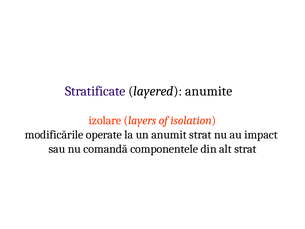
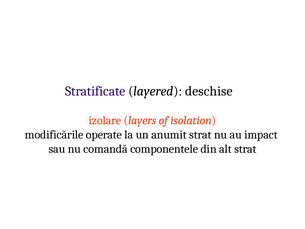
anumite: anumite -> deschise (209, 91)
